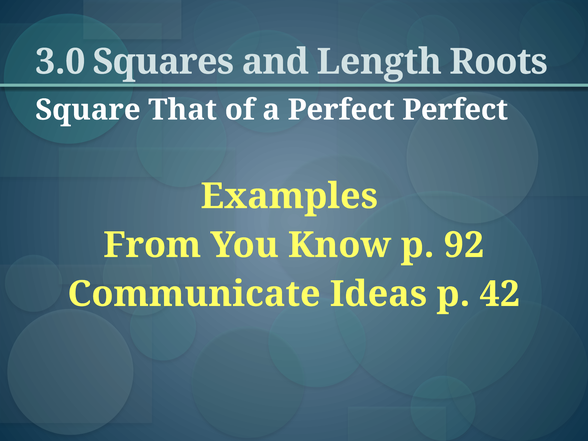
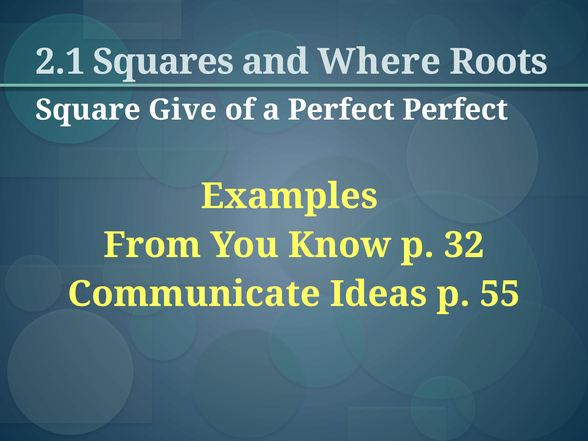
3.0: 3.0 -> 2.1 (60, 62)
Length: Length -> Where (379, 62)
That: That -> Give (183, 110)
92: 92 -> 32 (464, 245)
42: 42 -> 55 (500, 294)
